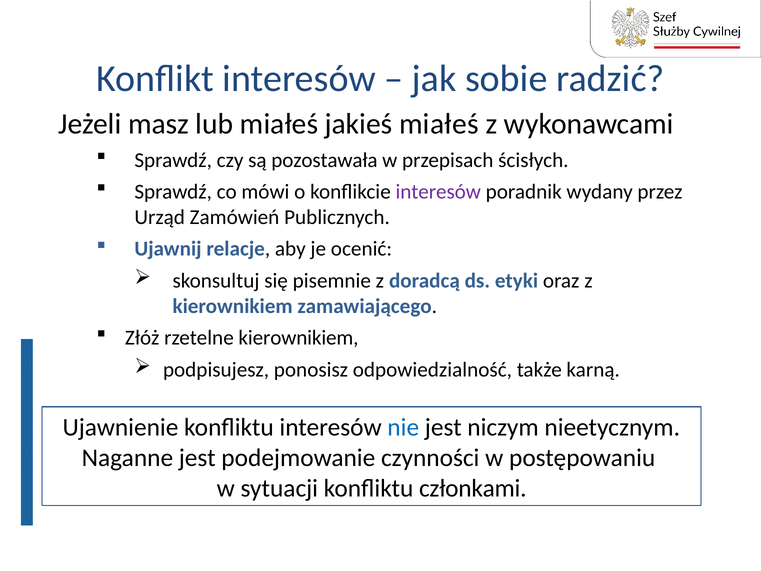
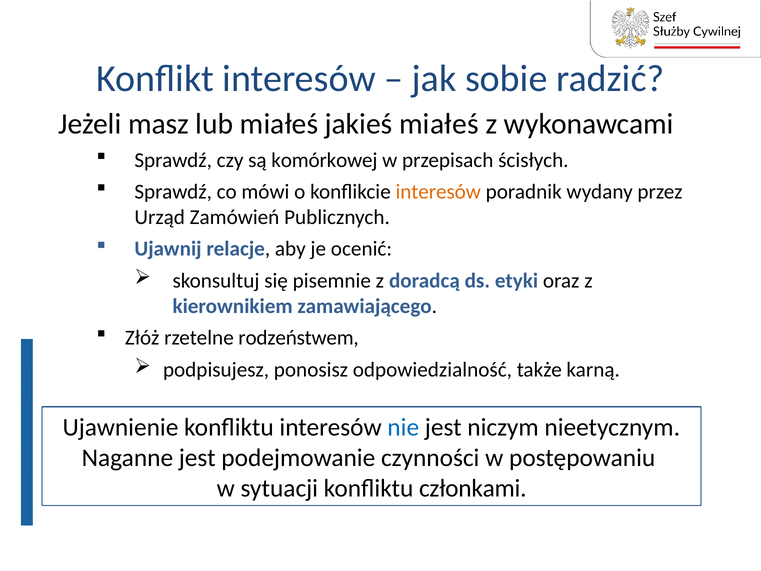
pozostawała: pozostawała -> komórkowej (324, 160)
interesów colour: purple -> orange (438, 192)
rzetelne kierownikiem: kierownikiem -> rodzeństwem (299, 338)
